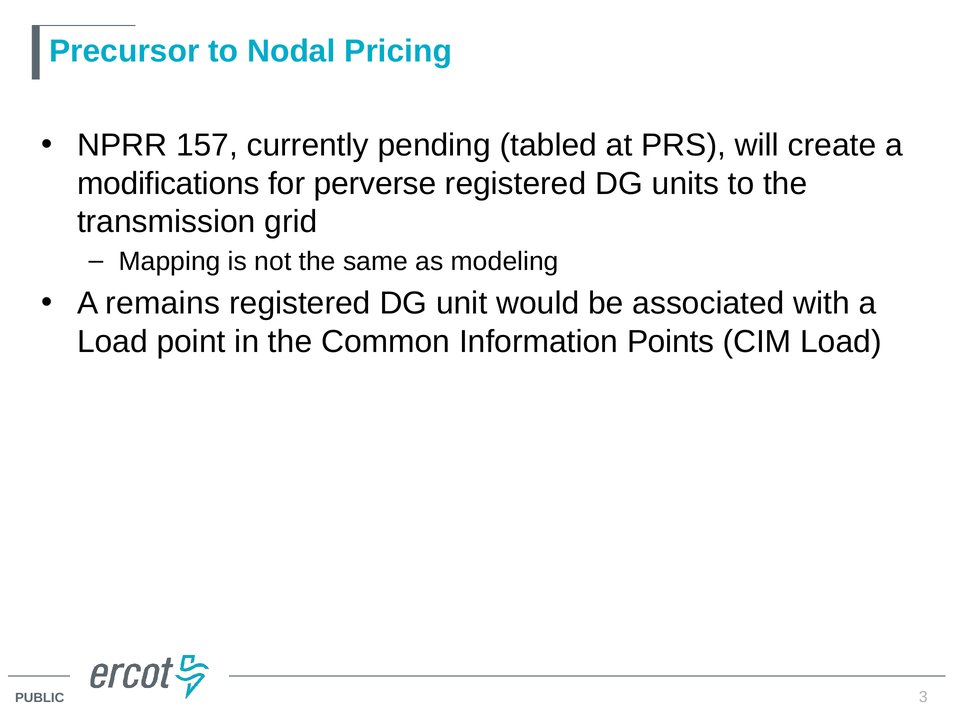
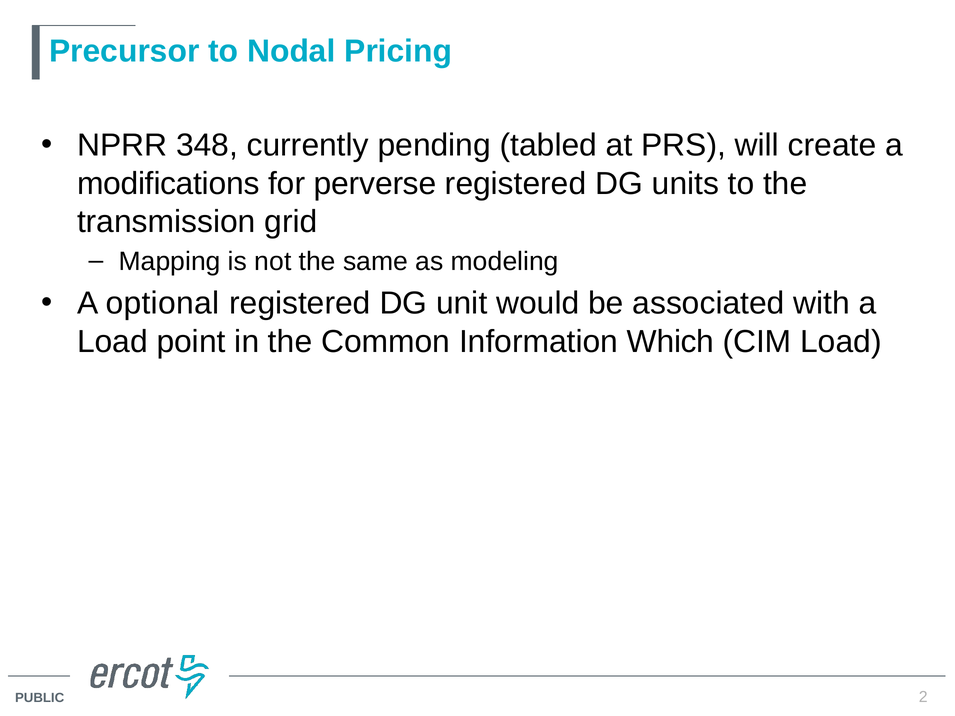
157: 157 -> 348 (207, 145)
remains: remains -> optional (163, 304)
Points: Points -> Which (671, 342)
3: 3 -> 2 (923, 697)
